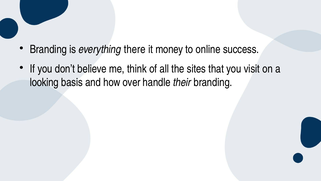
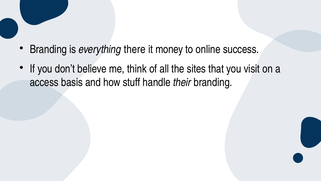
looking: looking -> access (44, 82)
over: over -> stuff (132, 82)
